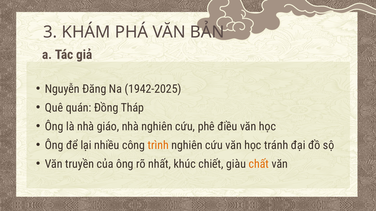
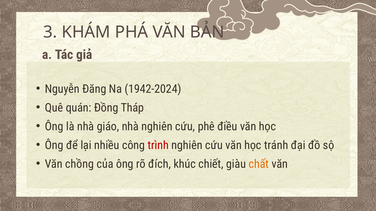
1942-2025: 1942-2025 -> 1942-2024 (153, 89)
trình colour: orange -> red (158, 146)
truyền: truyền -> chồng (80, 164)
nhất: nhất -> đích (160, 164)
